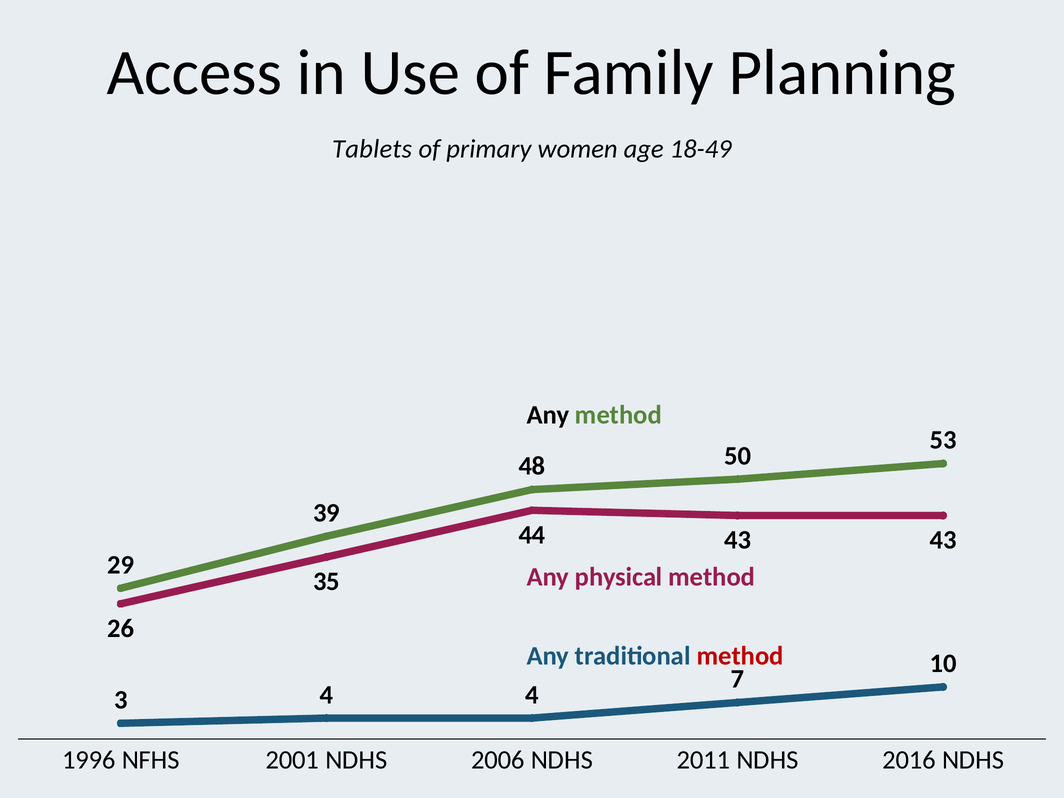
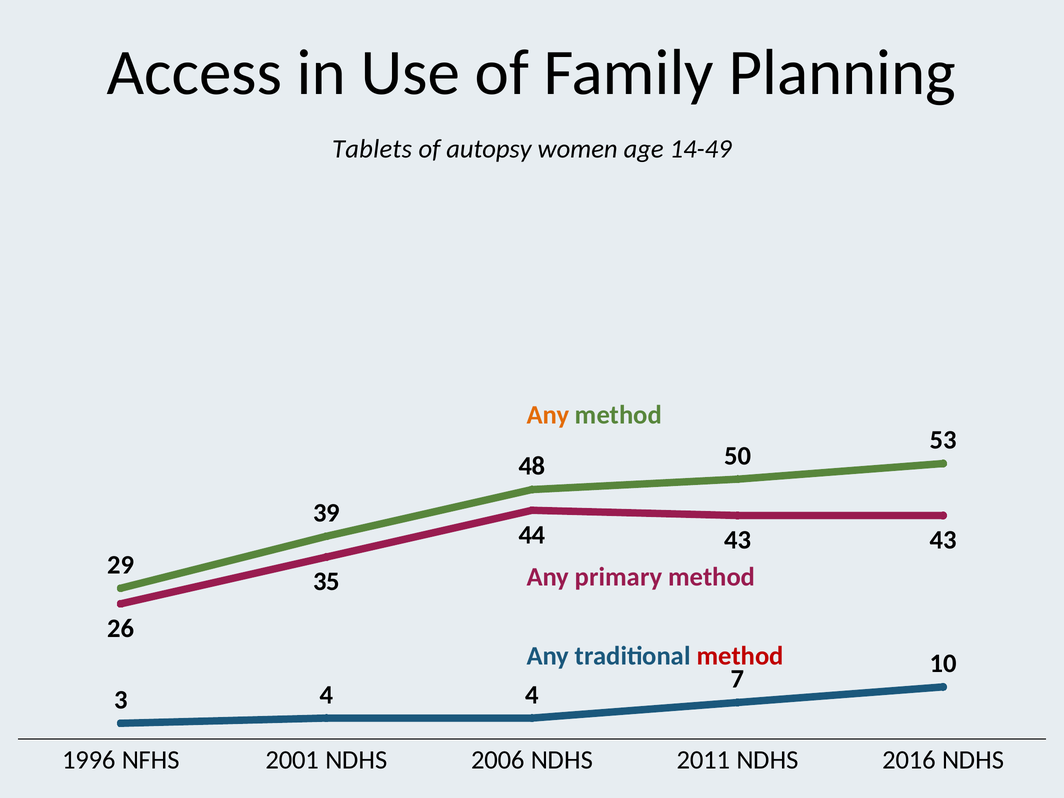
primary: primary -> autopsy (489, 149)
18-49: 18-49 -> 14-49 (701, 149)
Any colour: black -> orange (548, 415)
physical: physical -> primary (619, 577)
